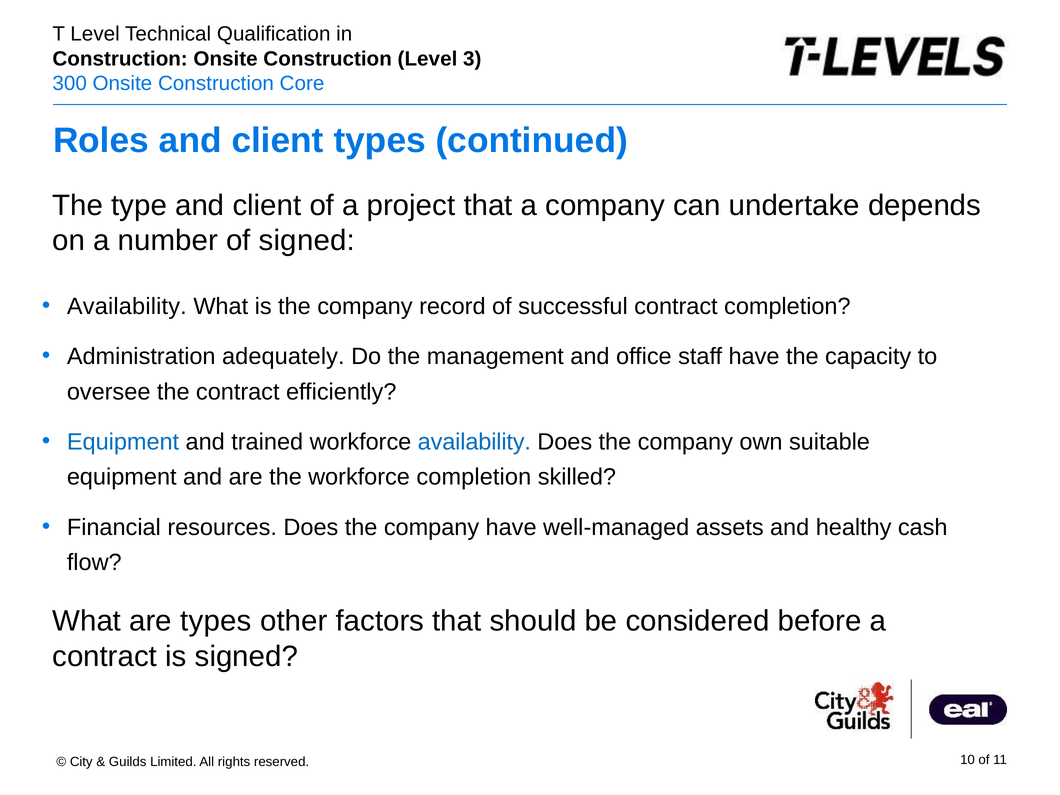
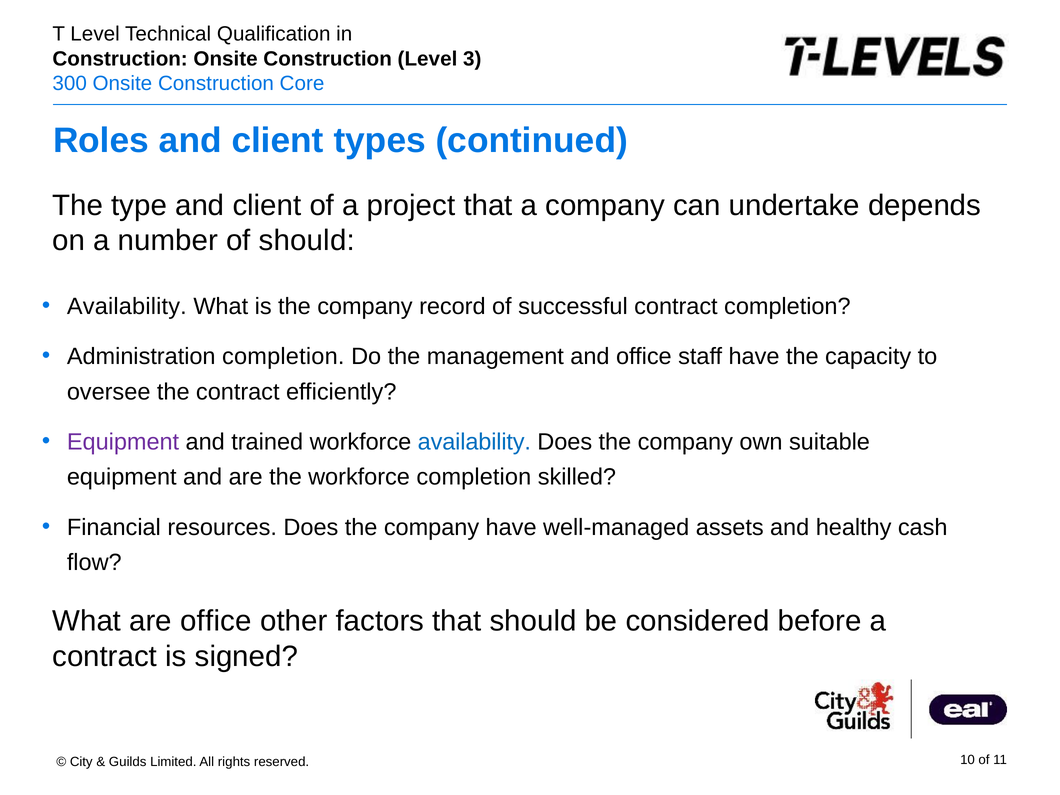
of signed: signed -> should (307, 241)
Administration adequately: adequately -> completion (283, 356)
Equipment colour: blue -> purple (123, 442)
are types: types -> office (216, 621)
